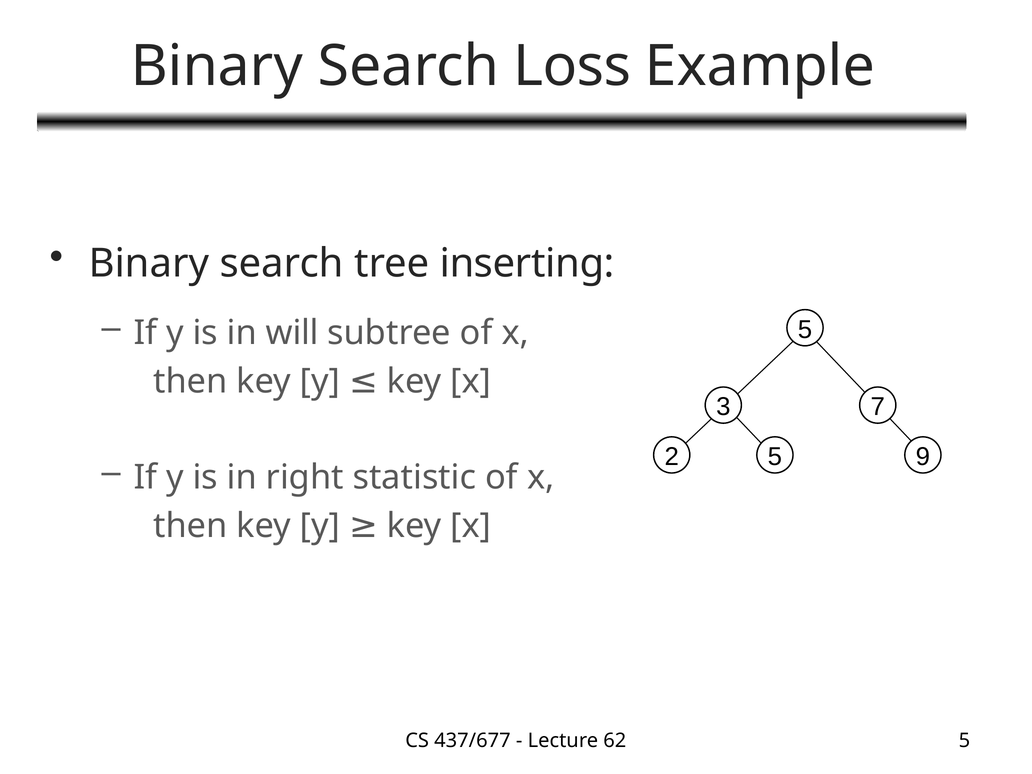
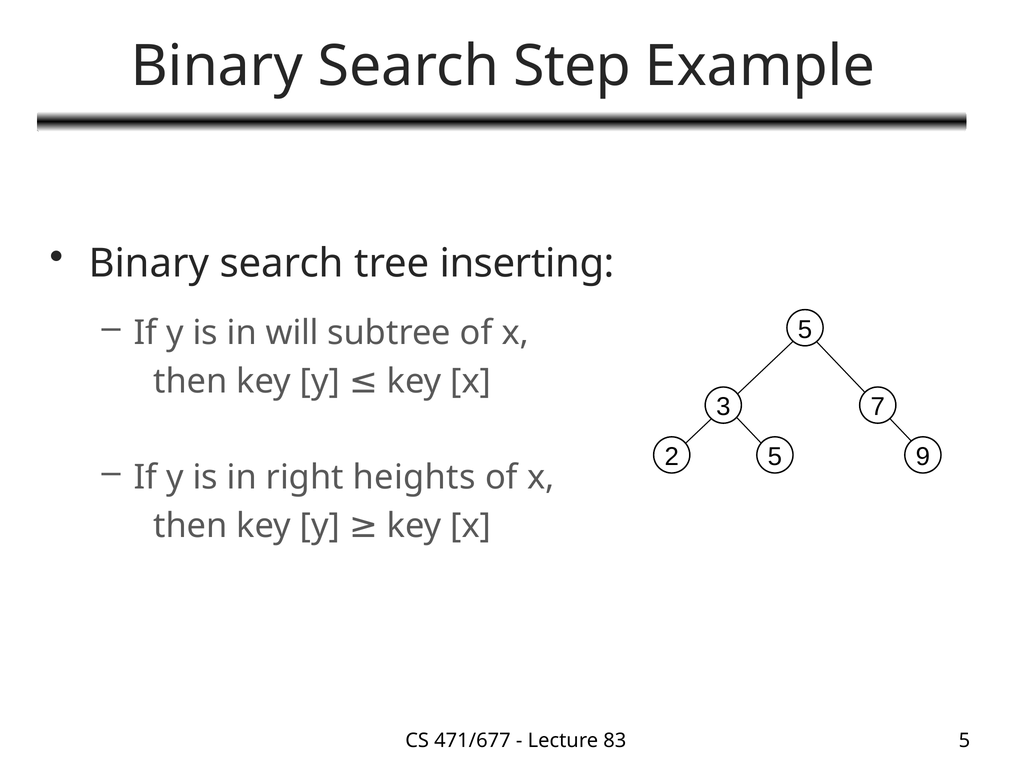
Loss: Loss -> Step (572, 66)
statistic: statistic -> heights (414, 478)
437/677: 437/677 -> 471/677 (472, 741)
62: 62 -> 83 (615, 741)
